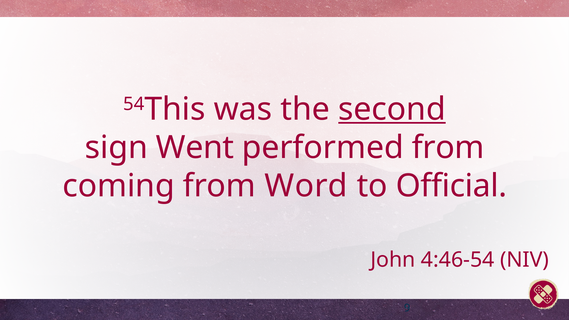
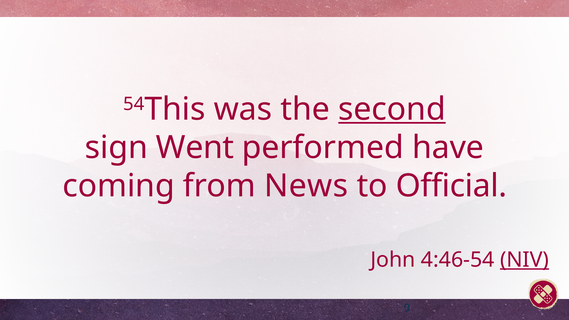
performed from: from -> have (448, 148)
Word: Word -> News (306, 186)
NIV underline: none -> present (525, 260)
